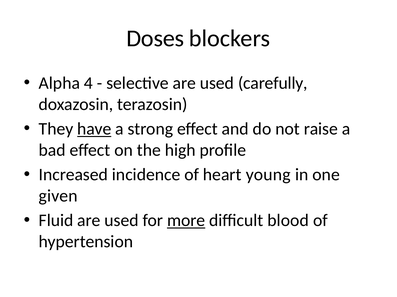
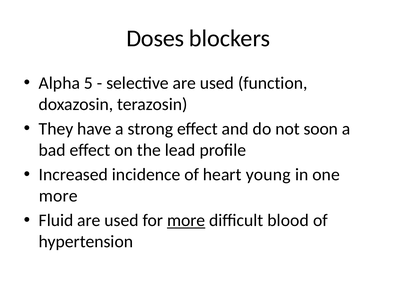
4: 4 -> 5 (88, 83)
carefully: carefully -> function (273, 83)
have underline: present -> none (94, 129)
raise: raise -> soon (321, 129)
high: high -> lead (180, 150)
given: given -> more (58, 196)
